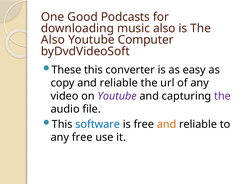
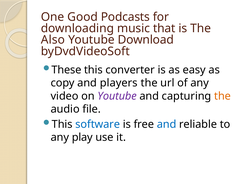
music also: also -> that (164, 28)
Computer: Computer -> Download (146, 40)
copy and reliable: reliable -> players (119, 83)
the colour: purple -> orange (222, 96)
and colour: orange -> blue (167, 124)
any free: free -> play (82, 137)
